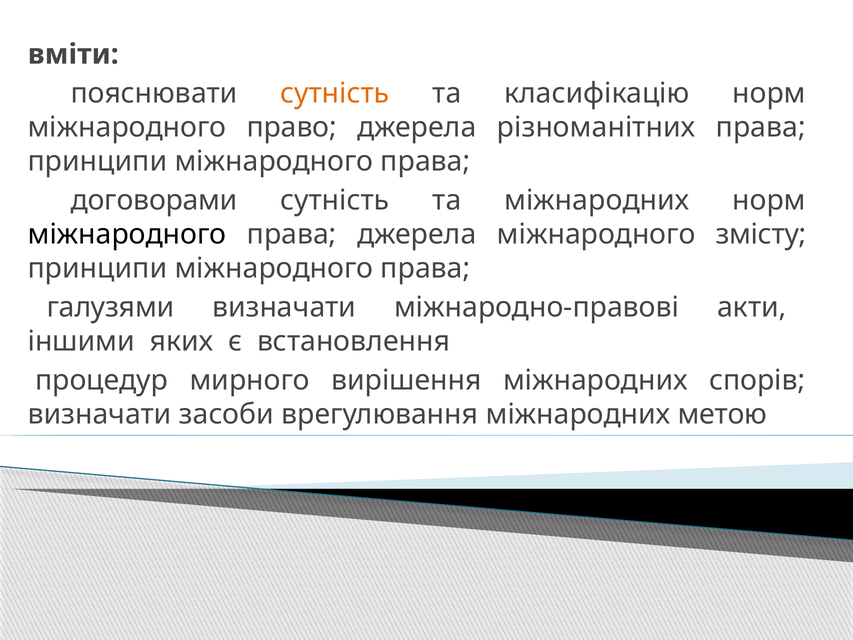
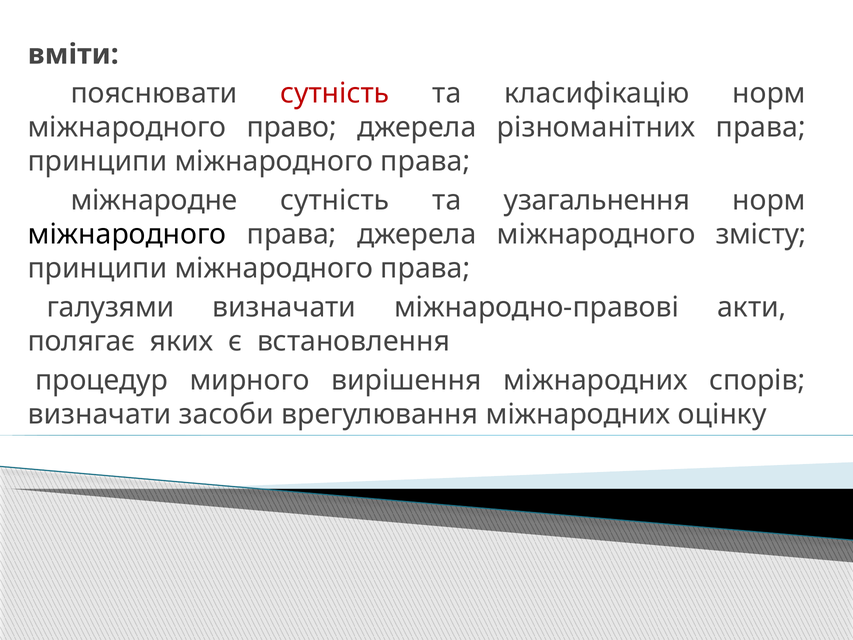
сутність colour: orange -> red (335, 93)
договорами: договорами -> міжнародне (154, 200)
та міжнародних: міжнародних -> узагальнення (597, 200)
іншими: іншими -> полягає (81, 341)
метою: метою -> оцінку (722, 414)
